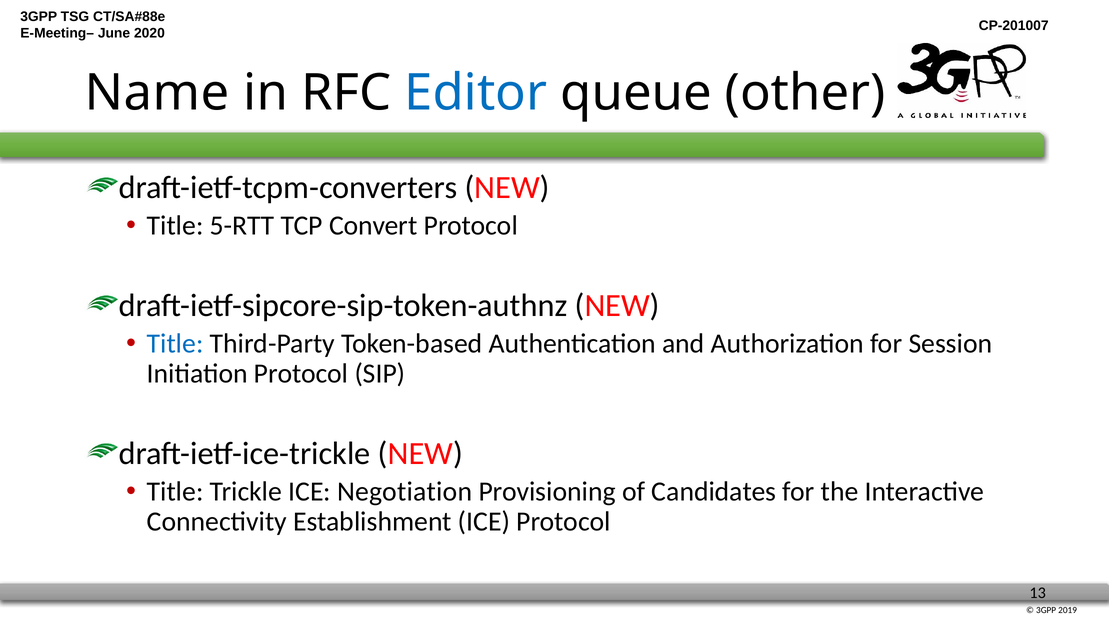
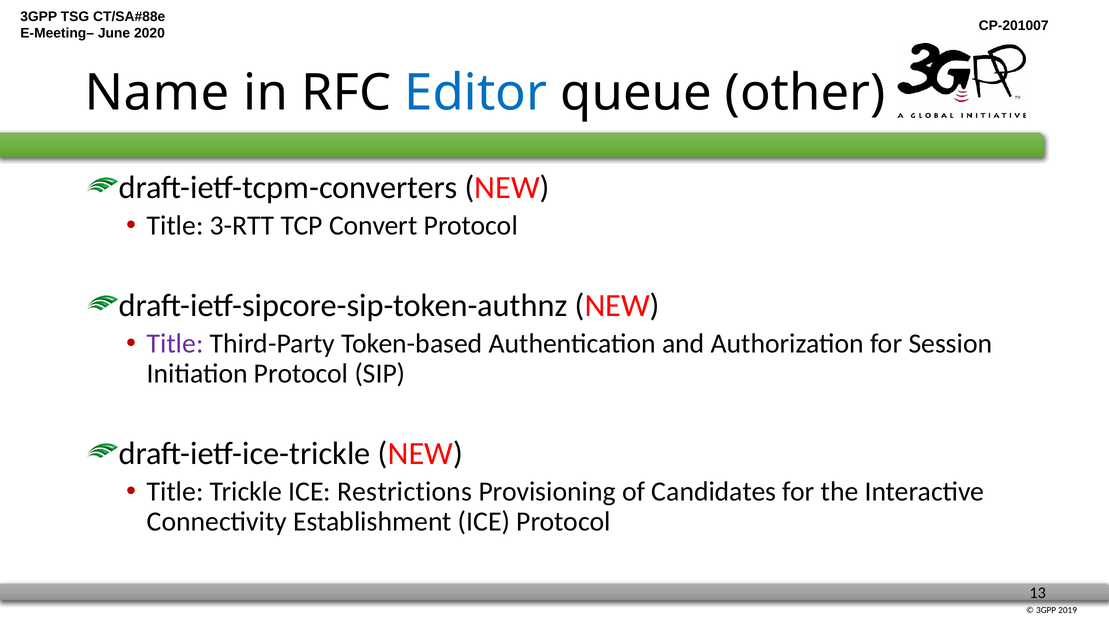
5-RTT: 5-RTT -> 3-RTT (242, 226)
Title colour: blue -> purple (175, 344)
Negotiation: Negotiation -> Restrictions (405, 491)
